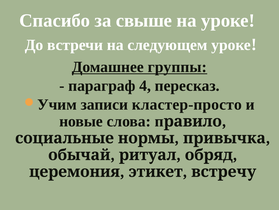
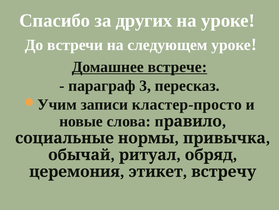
свыше: свыше -> других (144, 20)
группы: группы -> встрече (177, 67)
4: 4 -> 3 (145, 85)
